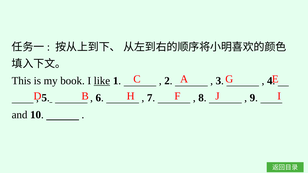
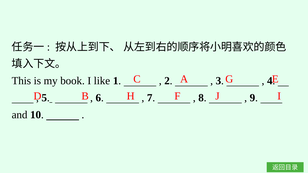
like underline: present -> none (102, 81)
